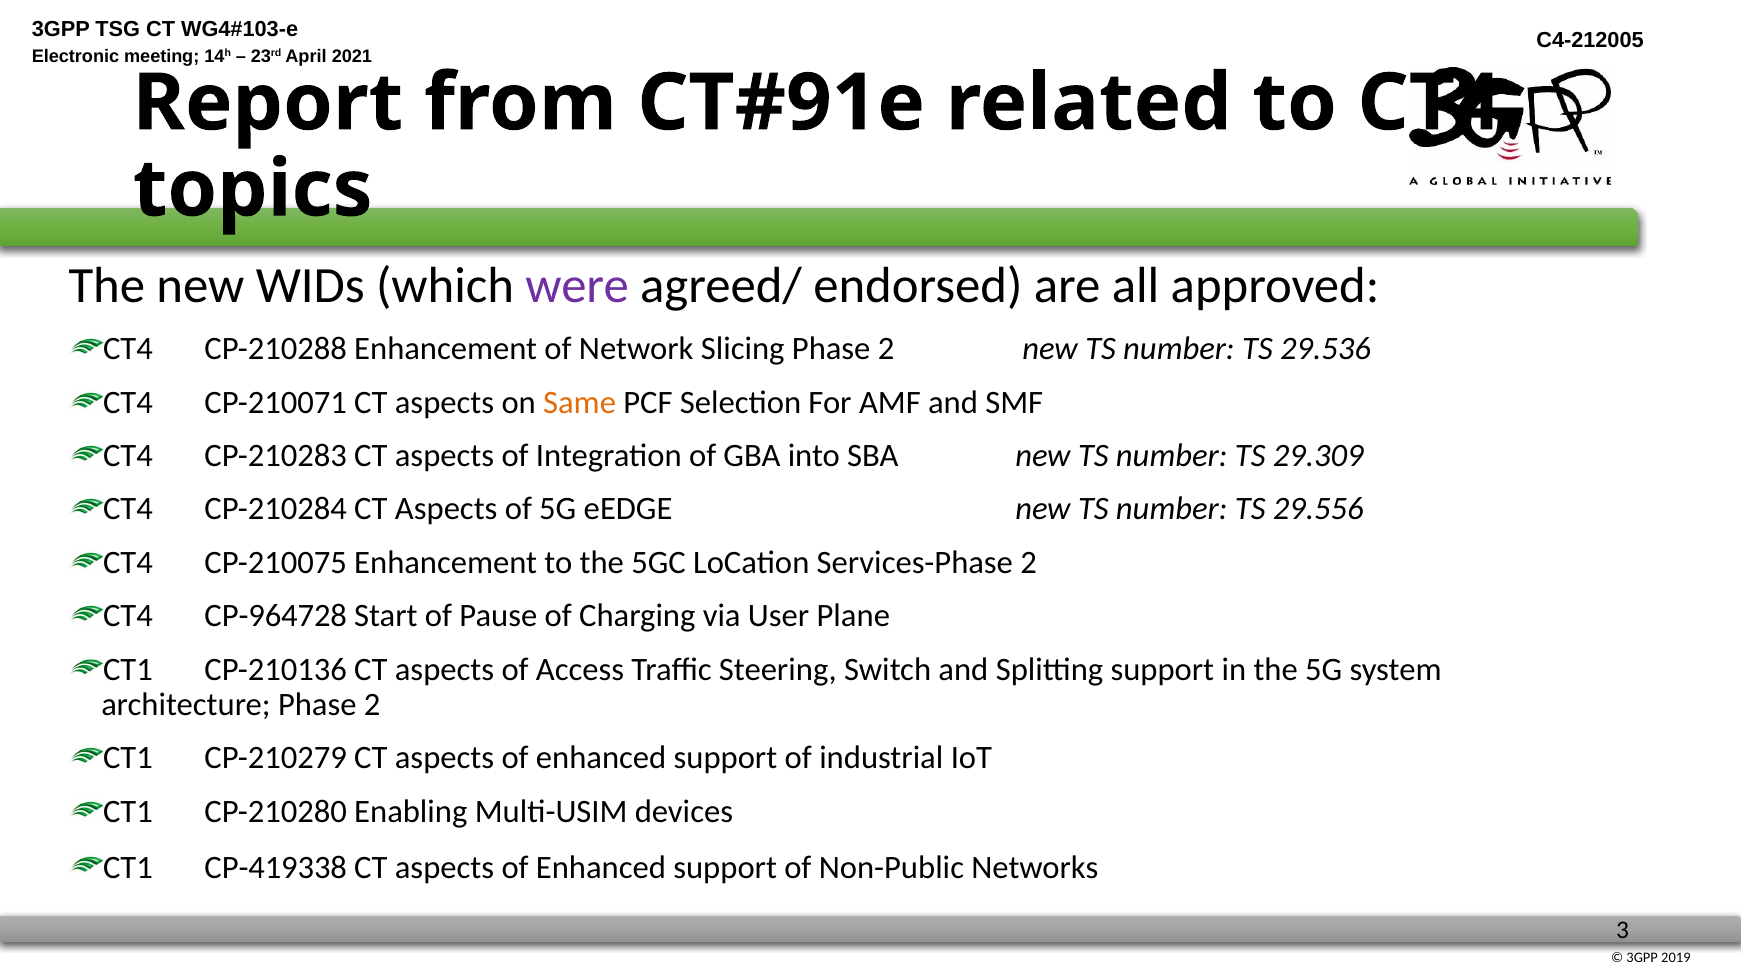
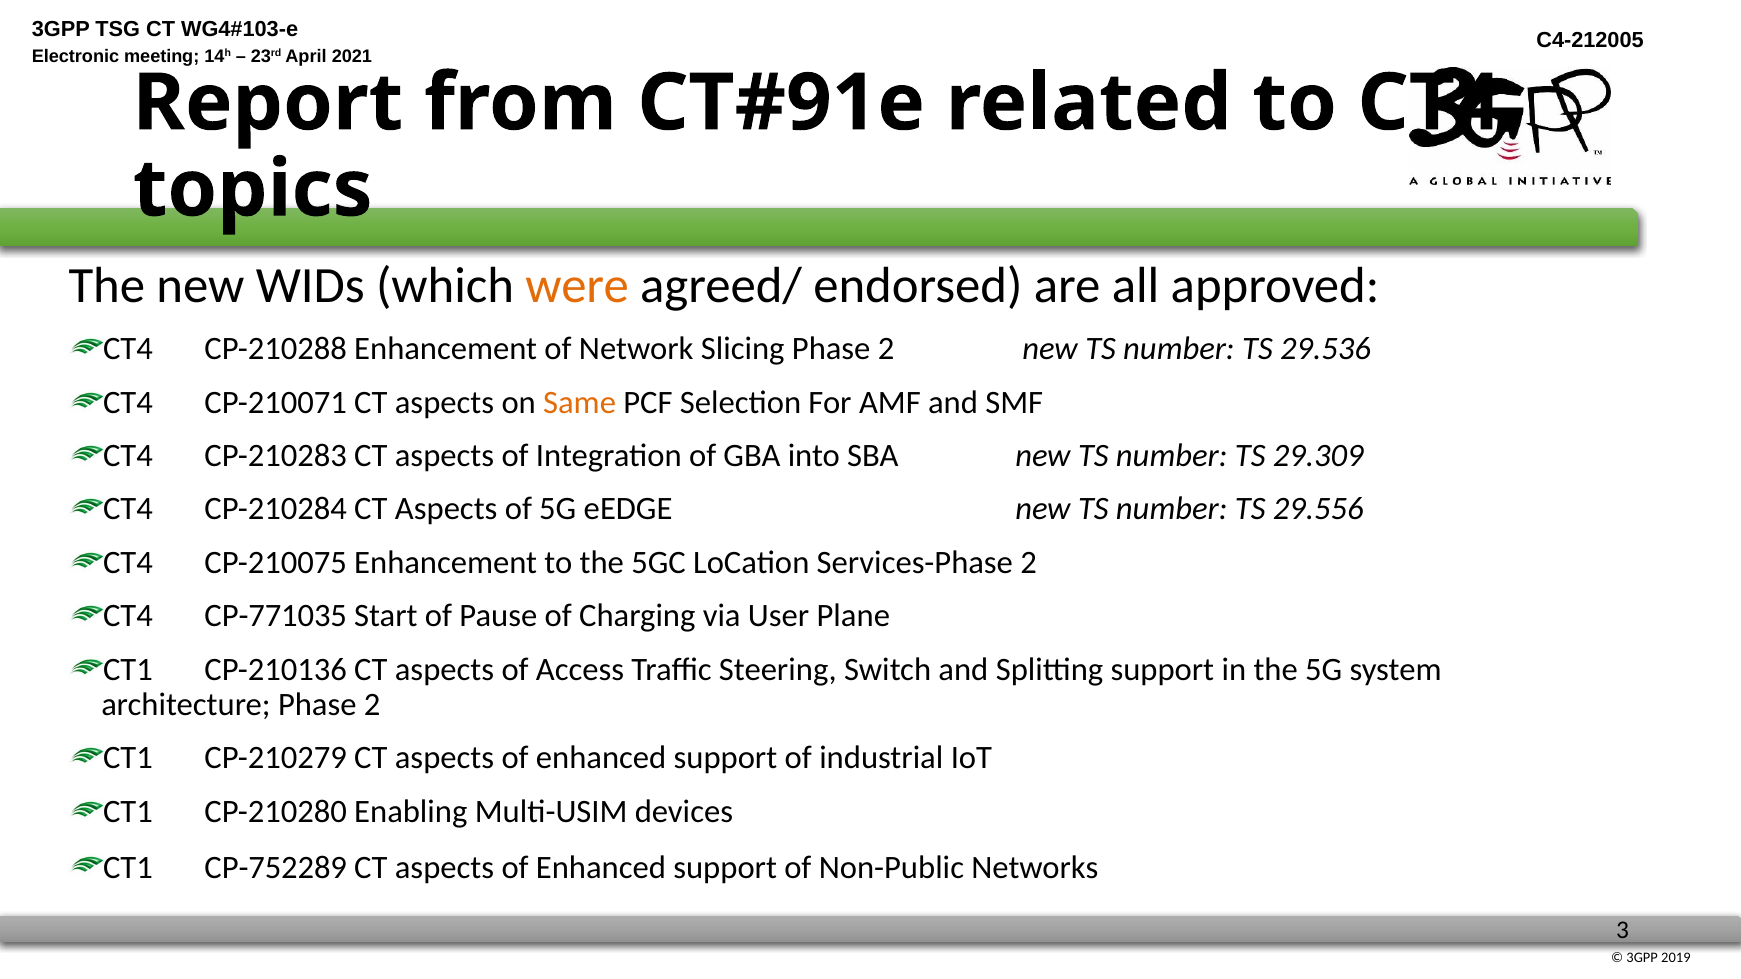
were colour: purple -> orange (577, 286)
CP-964728: CP-964728 -> CP-771035 (276, 616)
CP-419338: CP-419338 -> CP-752289 (276, 868)
